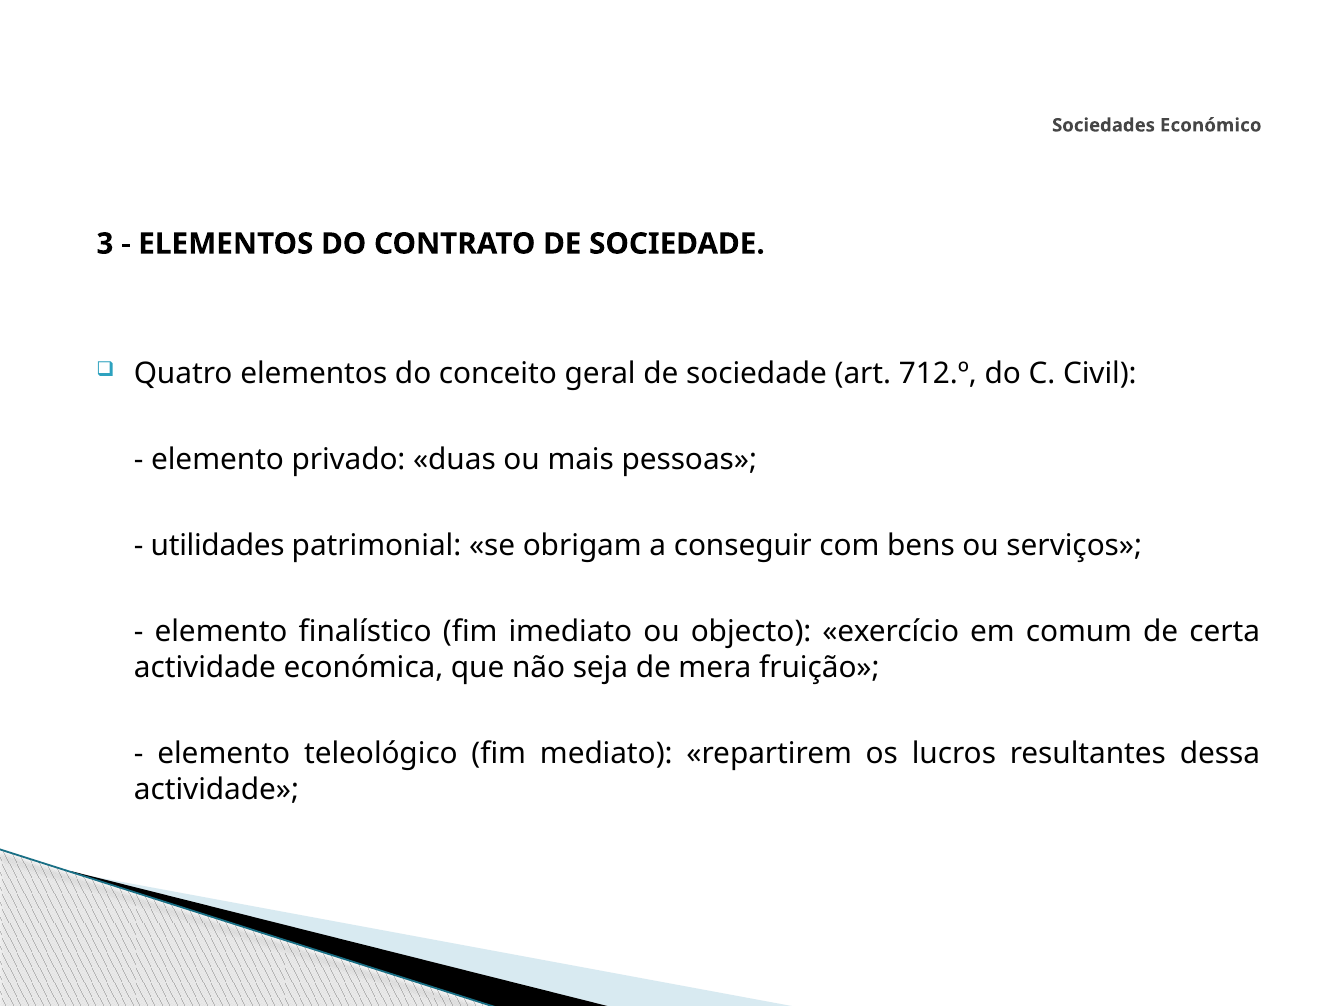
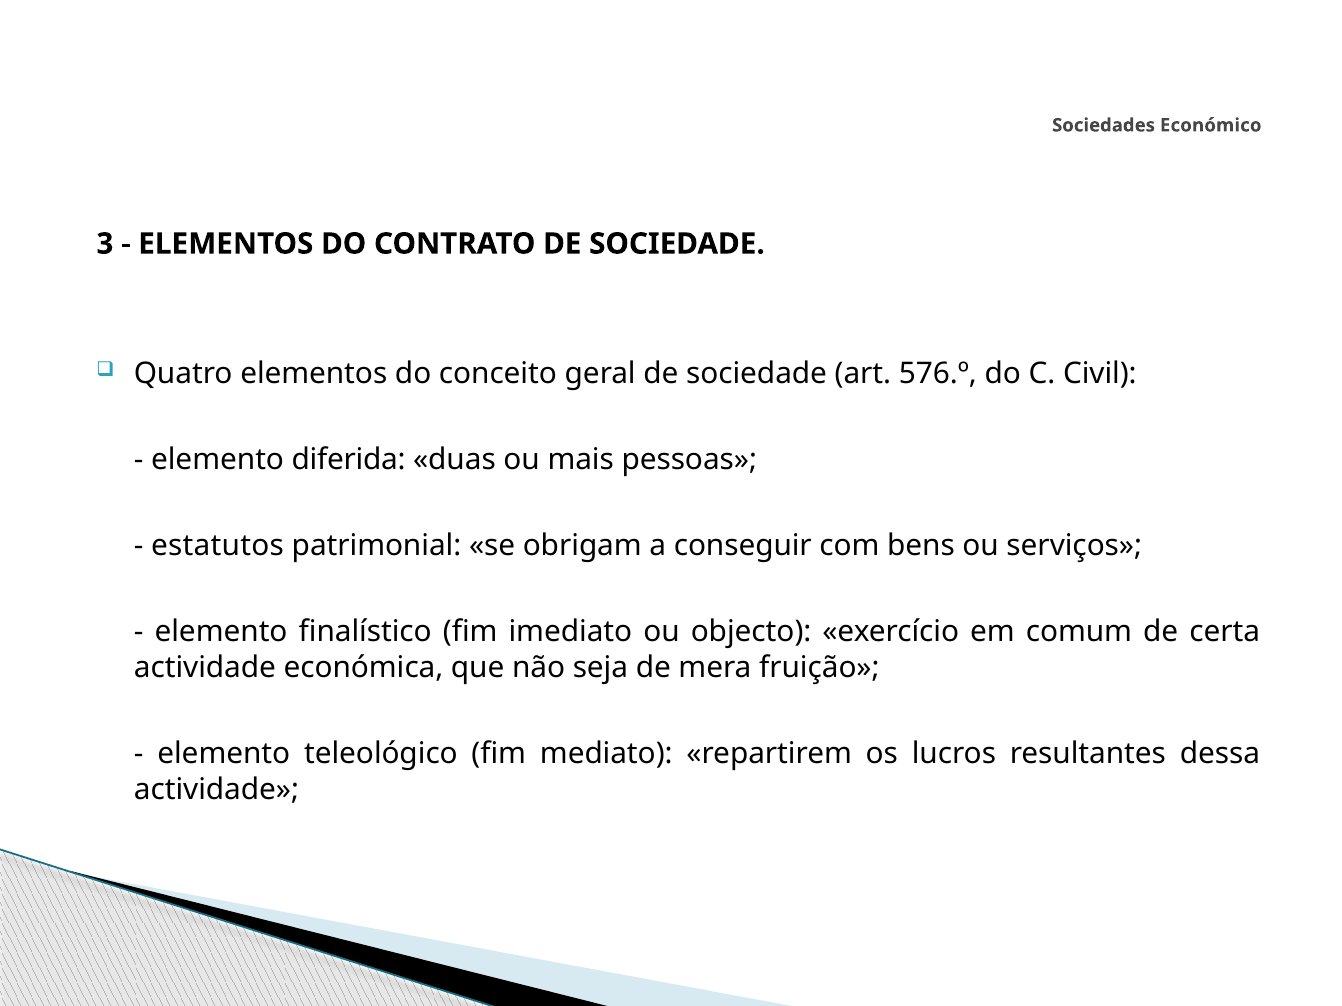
712.º: 712.º -> 576.º (938, 373)
privado: privado -> diferida (349, 460)
utilidades: utilidades -> estatutos (217, 546)
